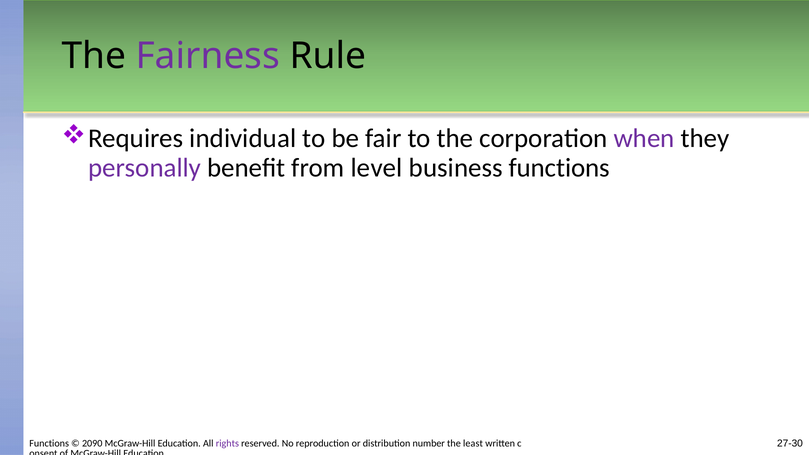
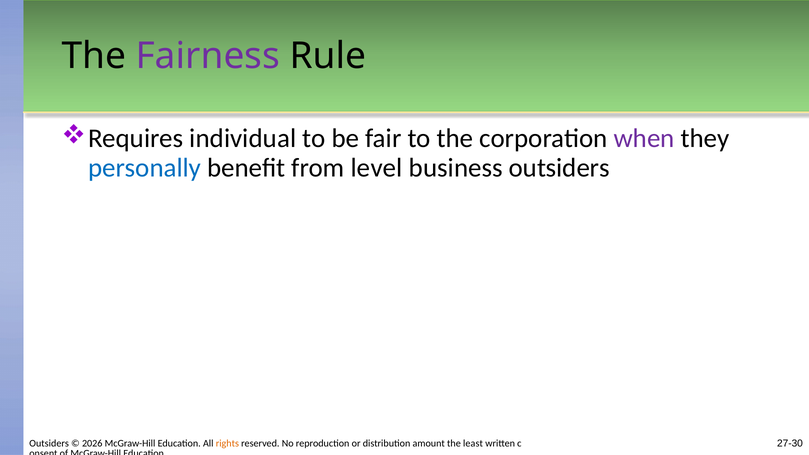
personally colour: purple -> blue (145, 168)
business functions: functions -> outsiders (559, 168)
Functions: Functions -> Outsiders (49, 444)
2090: 2090 -> 2026 (92, 444)
rights colour: purple -> orange (227, 444)
number: number -> amount (429, 444)
